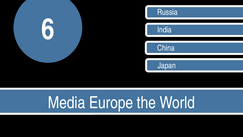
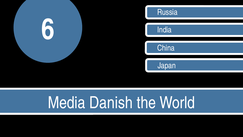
Europe: Europe -> Danish (111, 102)
